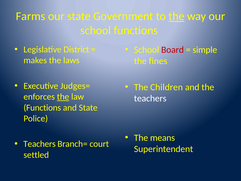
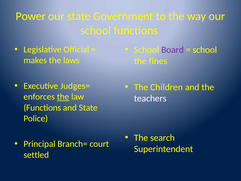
Farms: Farms -> Power (31, 16)
the underline: present -> none (176, 16)
District: District -> Official (76, 49)
Board colour: red -> purple (173, 50)
simple: simple -> school (205, 50)
means: means -> search (162, 138)
Teachers: Teachers -> Principal (39, 144)
